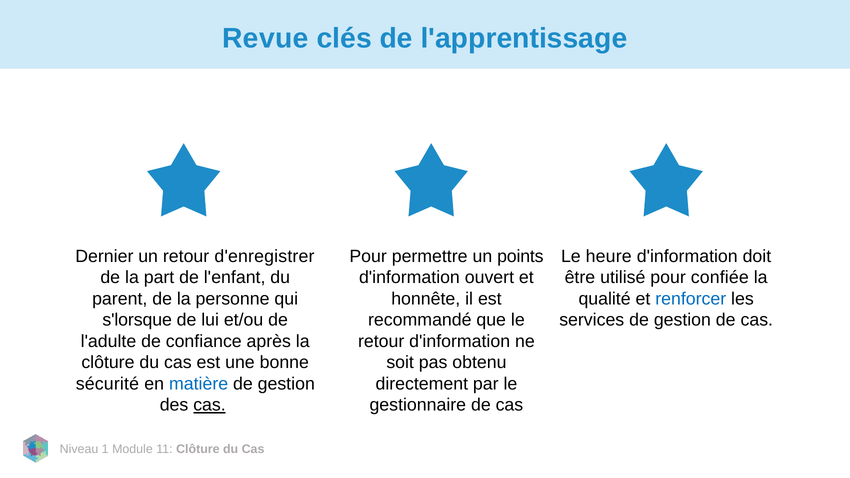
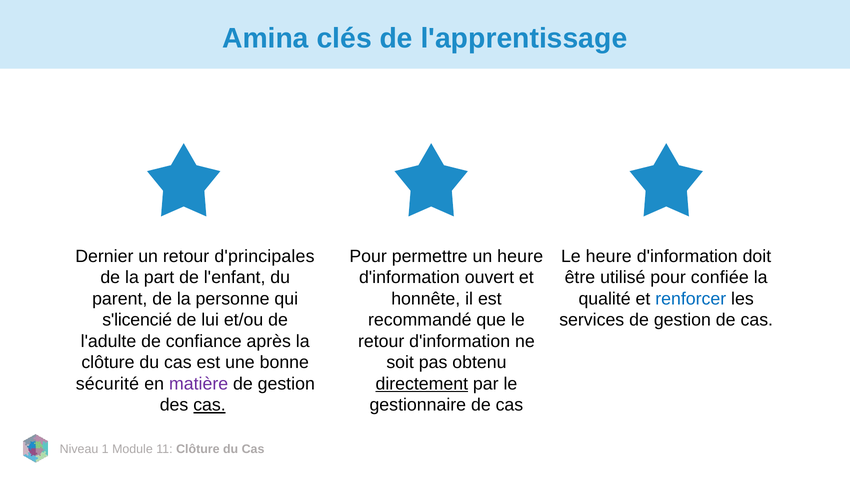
Revue: Revue -> Amina (265, 39)
d'enregistrer: d'enregistrer -> d'principales (264, 256)
un points: points -> heure (520, 256)
s'lorsque: s'lorsque -> s'licencié (137, 320)
matière colour: blue -> purple (199, 384)
directement underline: none -> present (422, 384)
